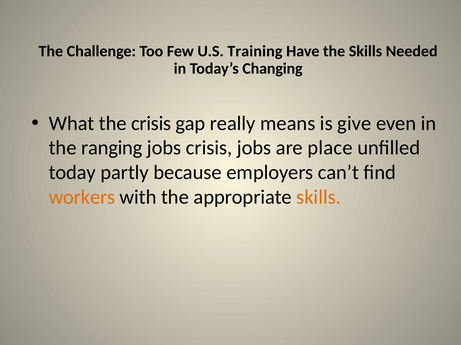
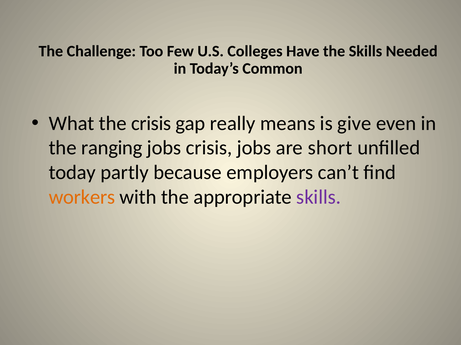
Training: Training -> Colleges (255, 51)
Changing: Changing -> Common (272, 69)
place: place -> short (330, 148)
skills colour: orange -> purple (319, 197)
